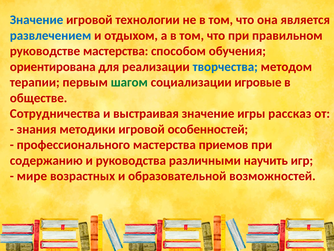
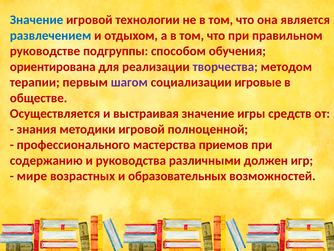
руководстве мастерства: мастерства -> подгруппы (116, 51)
творчества colour: blue -> purple (225, 67)
шагом colour: green -> purple (129, 82)
Сотрудничества: Сотрудничества -> Осуществляется (55, 113)
рассказ: рассказ -> средств (290, 113)
особенностей: особенностей -> полноценной (208, 129)
научить: научить -> должен (266, 160)
образовательной: образовательной -> образовательных (177, 176)
